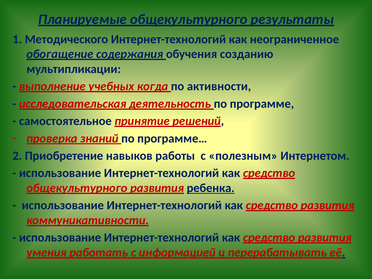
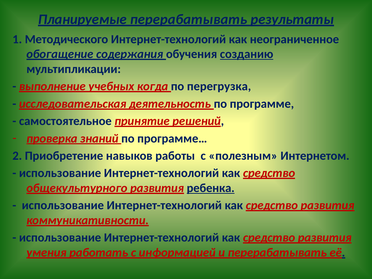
Планируемые общекультурного: общекультурного -> перерабатывать (189, 19)
созданию underline: none -> present (247, 54)
активности: активности -> перегрузка (219, 86)
